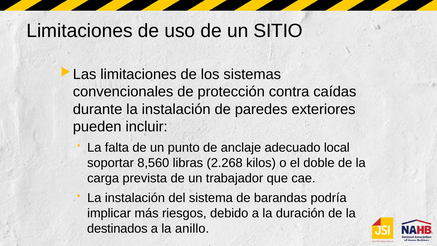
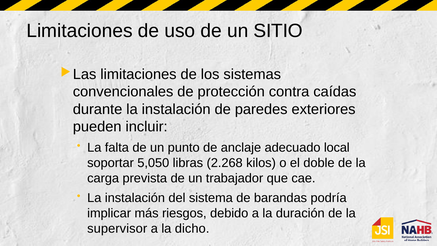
8,560: 8,560 -> 5,050 (153, 163)
destinados: destinados -> supervisor (117, 228)
anillo: anillo -> dicho (192, 228)
